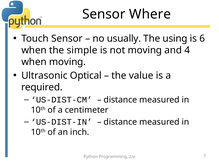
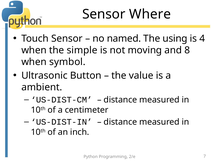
usually: usually -> named (124, 39)
6: 6 -> 4 (202, 39)
4: 4 -> 8 (187, 50)
when moving: moving -> symbol (67, 62)
Optical: Optical -> Button (86, 76)
required: required -> ambient (42, 87)
